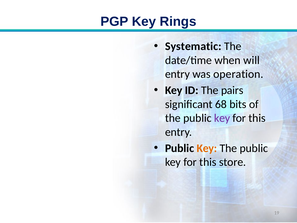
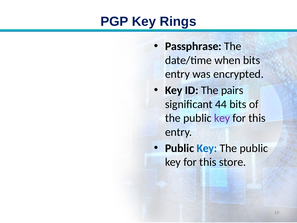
Systematic: Systematic -> Passphrase (193, 46)
when will: will -> bits (252, 60)
operation: operation -> encrypted (238, 74)
68: 68 -> 44 (221, 104)
Key colour: orange -> blue (207, 148)
